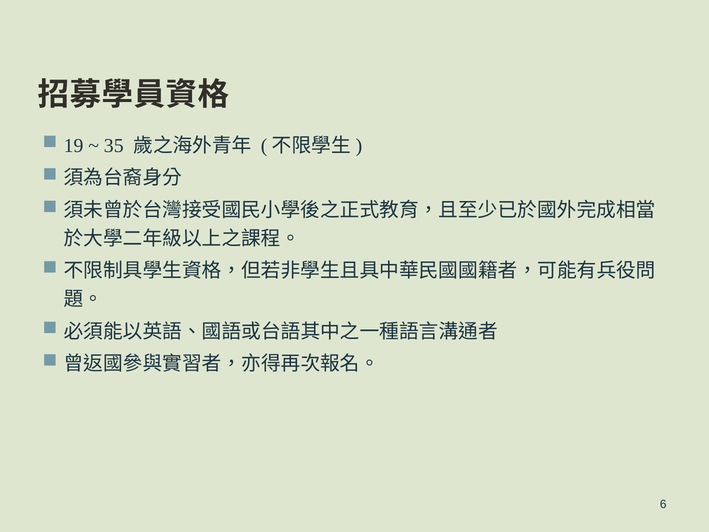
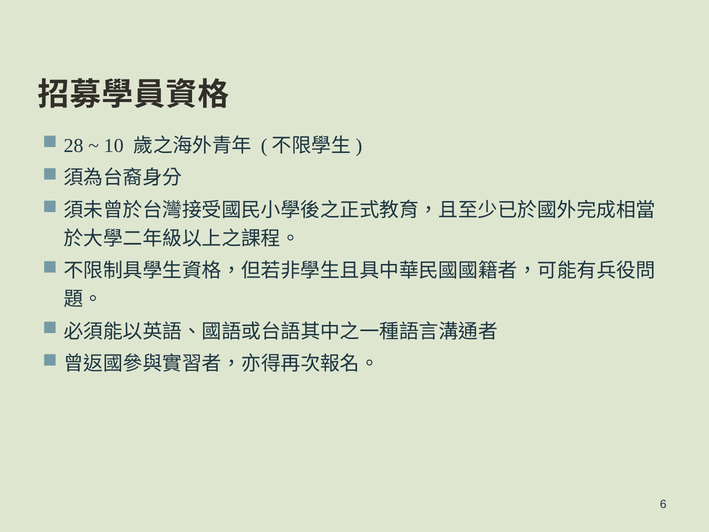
19: 19 -> 28 (74, 146)
35: 35 -> 10 (114, 146)
